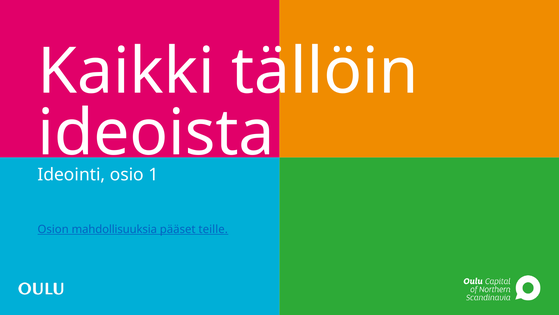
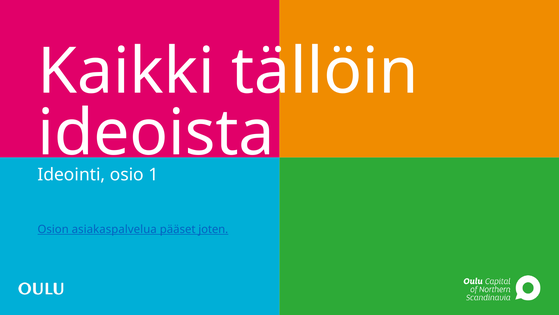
mahdollisuuksia: mahdollisuuksia -> asiakaspalvelua (114, 229)
teille: teille -> joten (213, 229)
